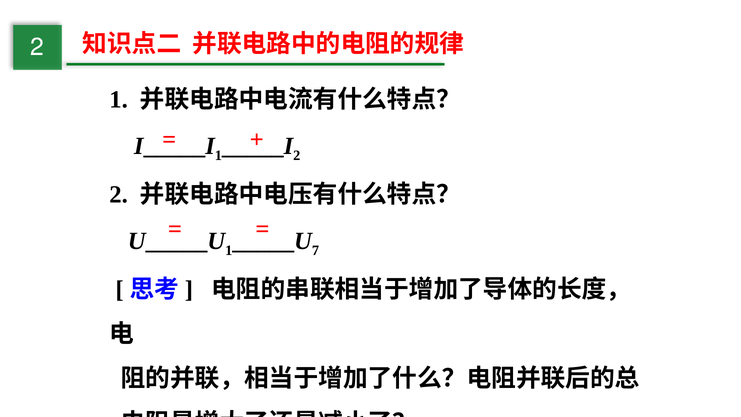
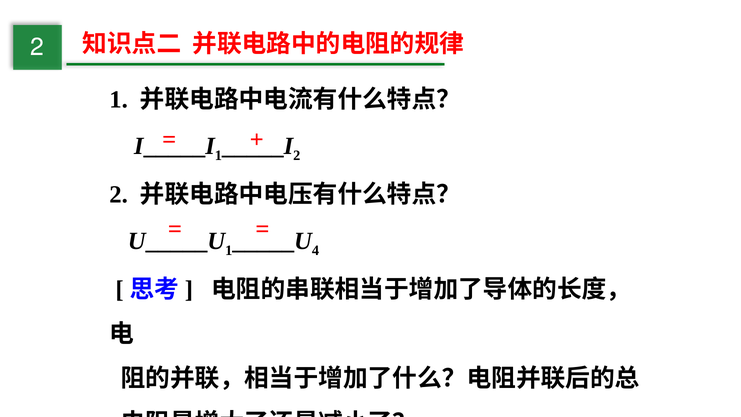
7: 7 -> 4 (315, 251)
